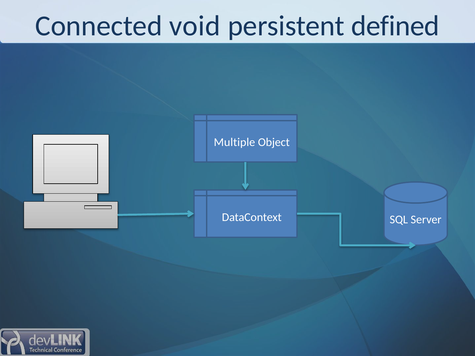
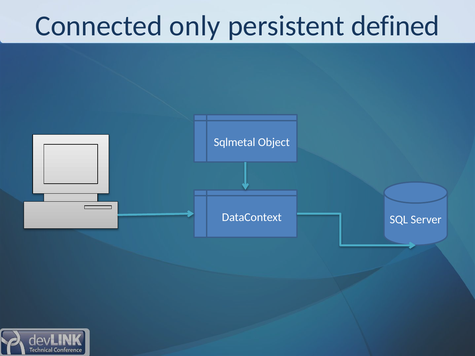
void: void -> only (195, 26)
Multiple: Multiple -> Sqlmetal (235, 142)
